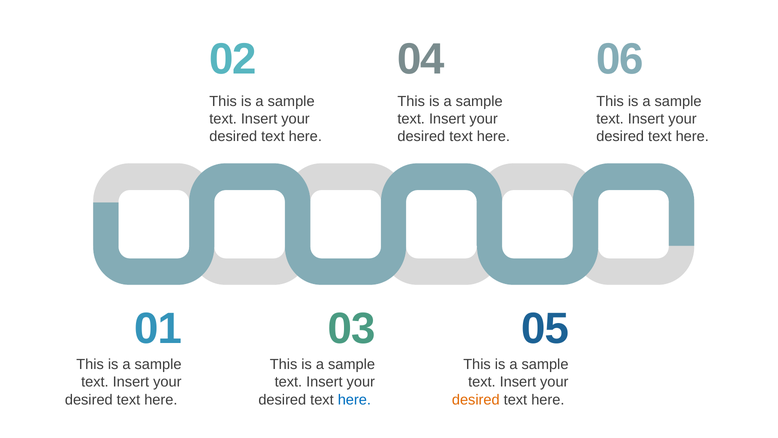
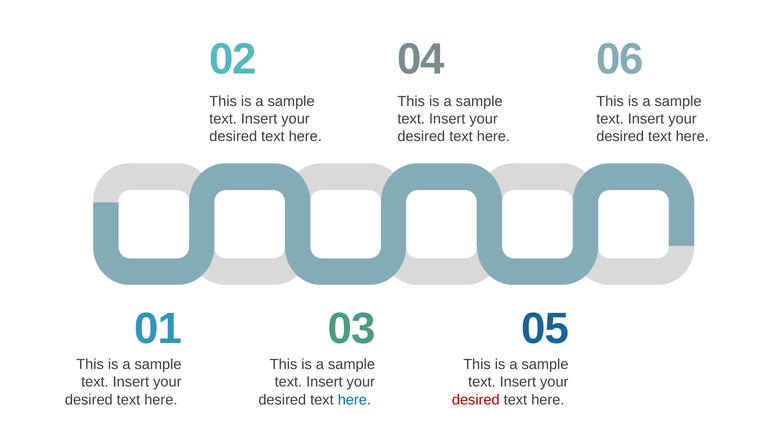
desired colour: orange -> red (476, 399)
